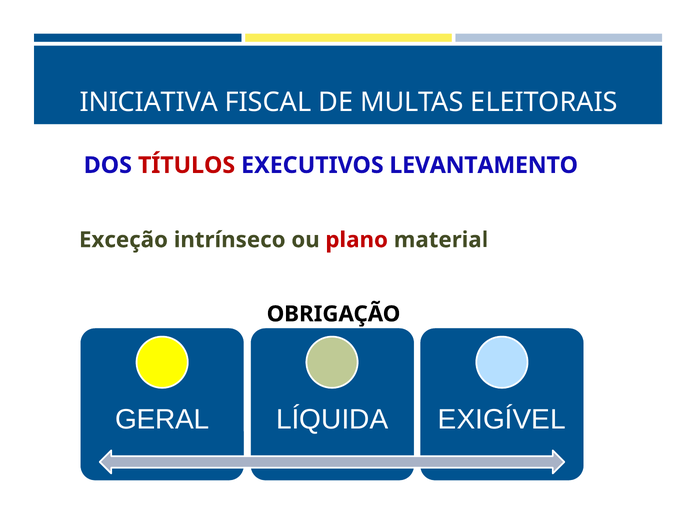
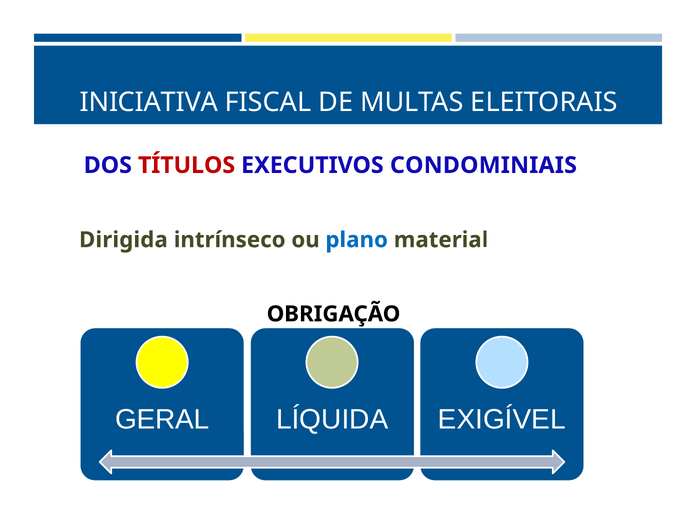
LEVANTAMENTO: LEVANTAMENTO -> CONDOMINIAIS (483, 165)
Exceção: Exceção -> Dirigida (123, 240)
plano colour: red -> blue (357, 240)
